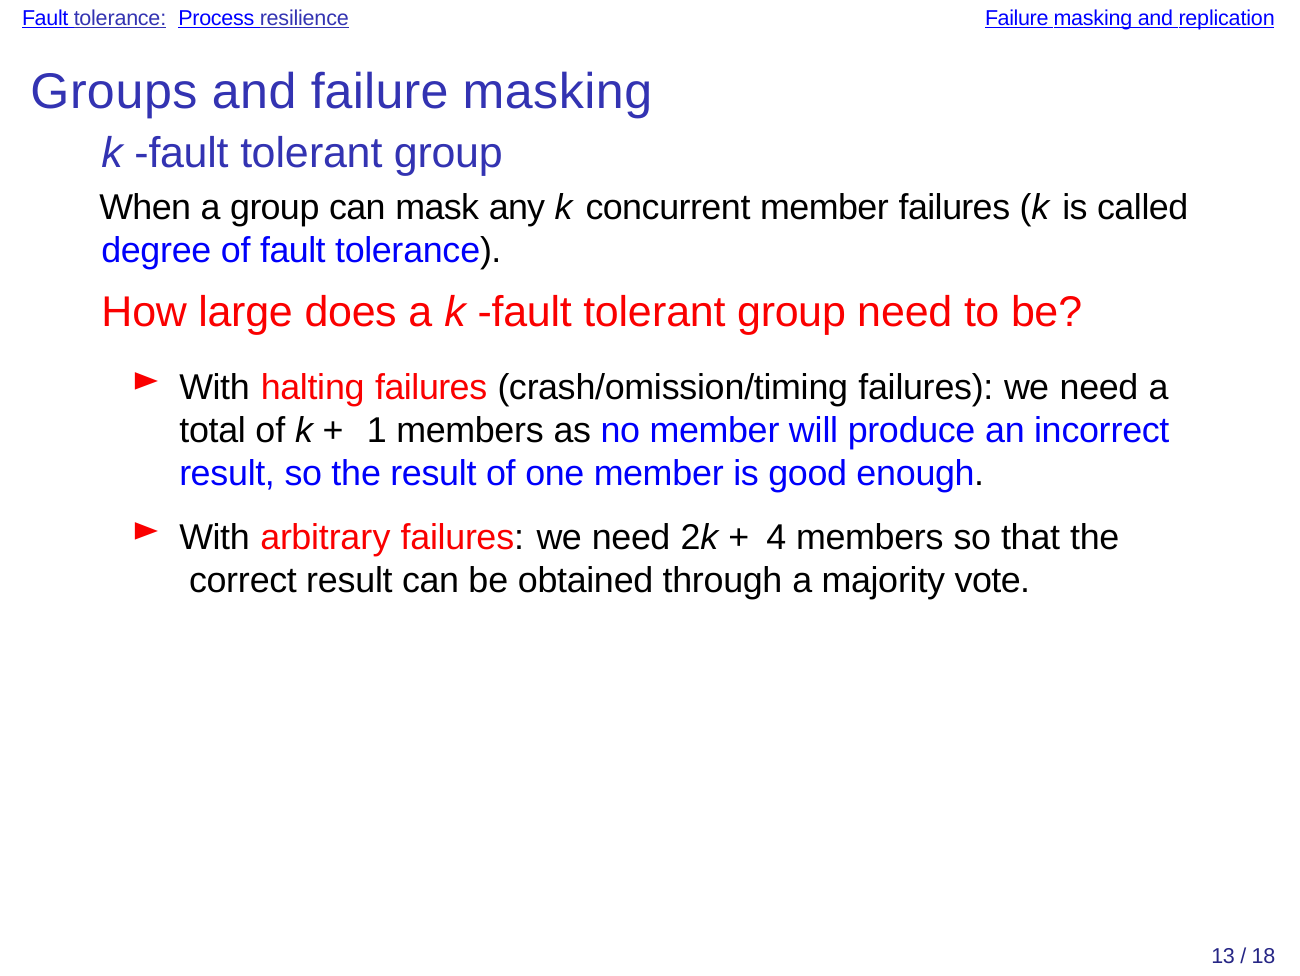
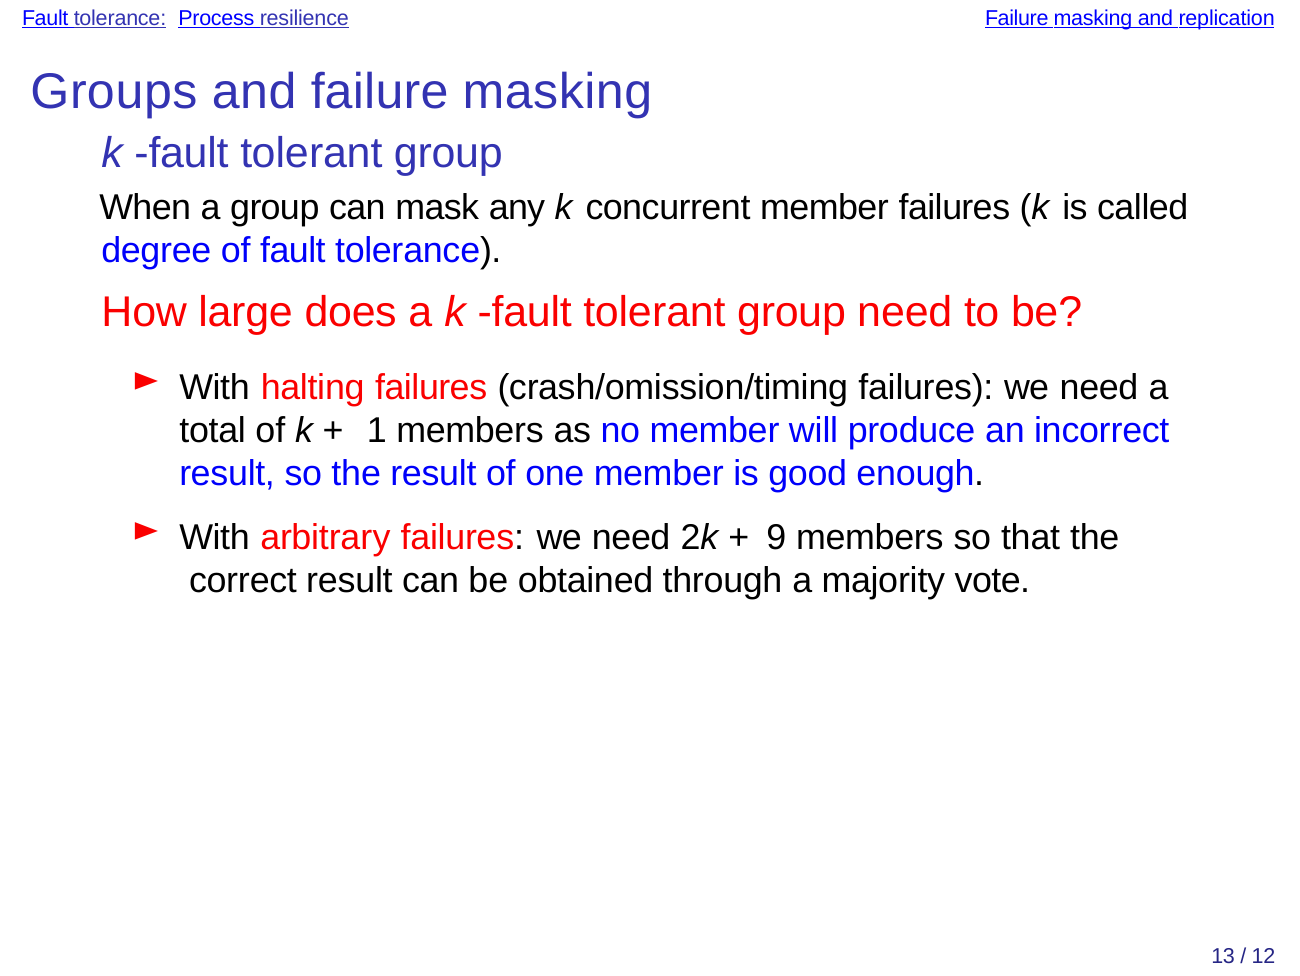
4: 4 -> 9 (776, 538)
18: 18 -> 12 (1263, 956)
